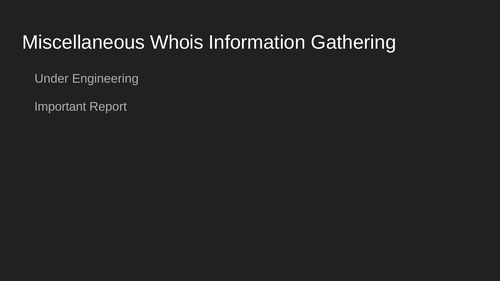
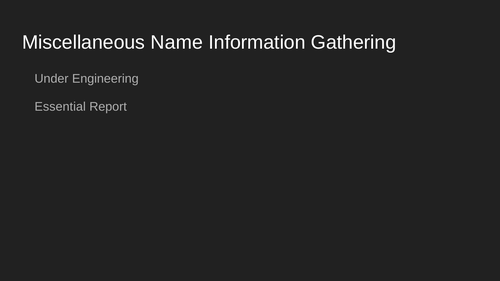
Whois: Whois -> Name (177, 42)
Important: Important -> Essential (60, 107)
